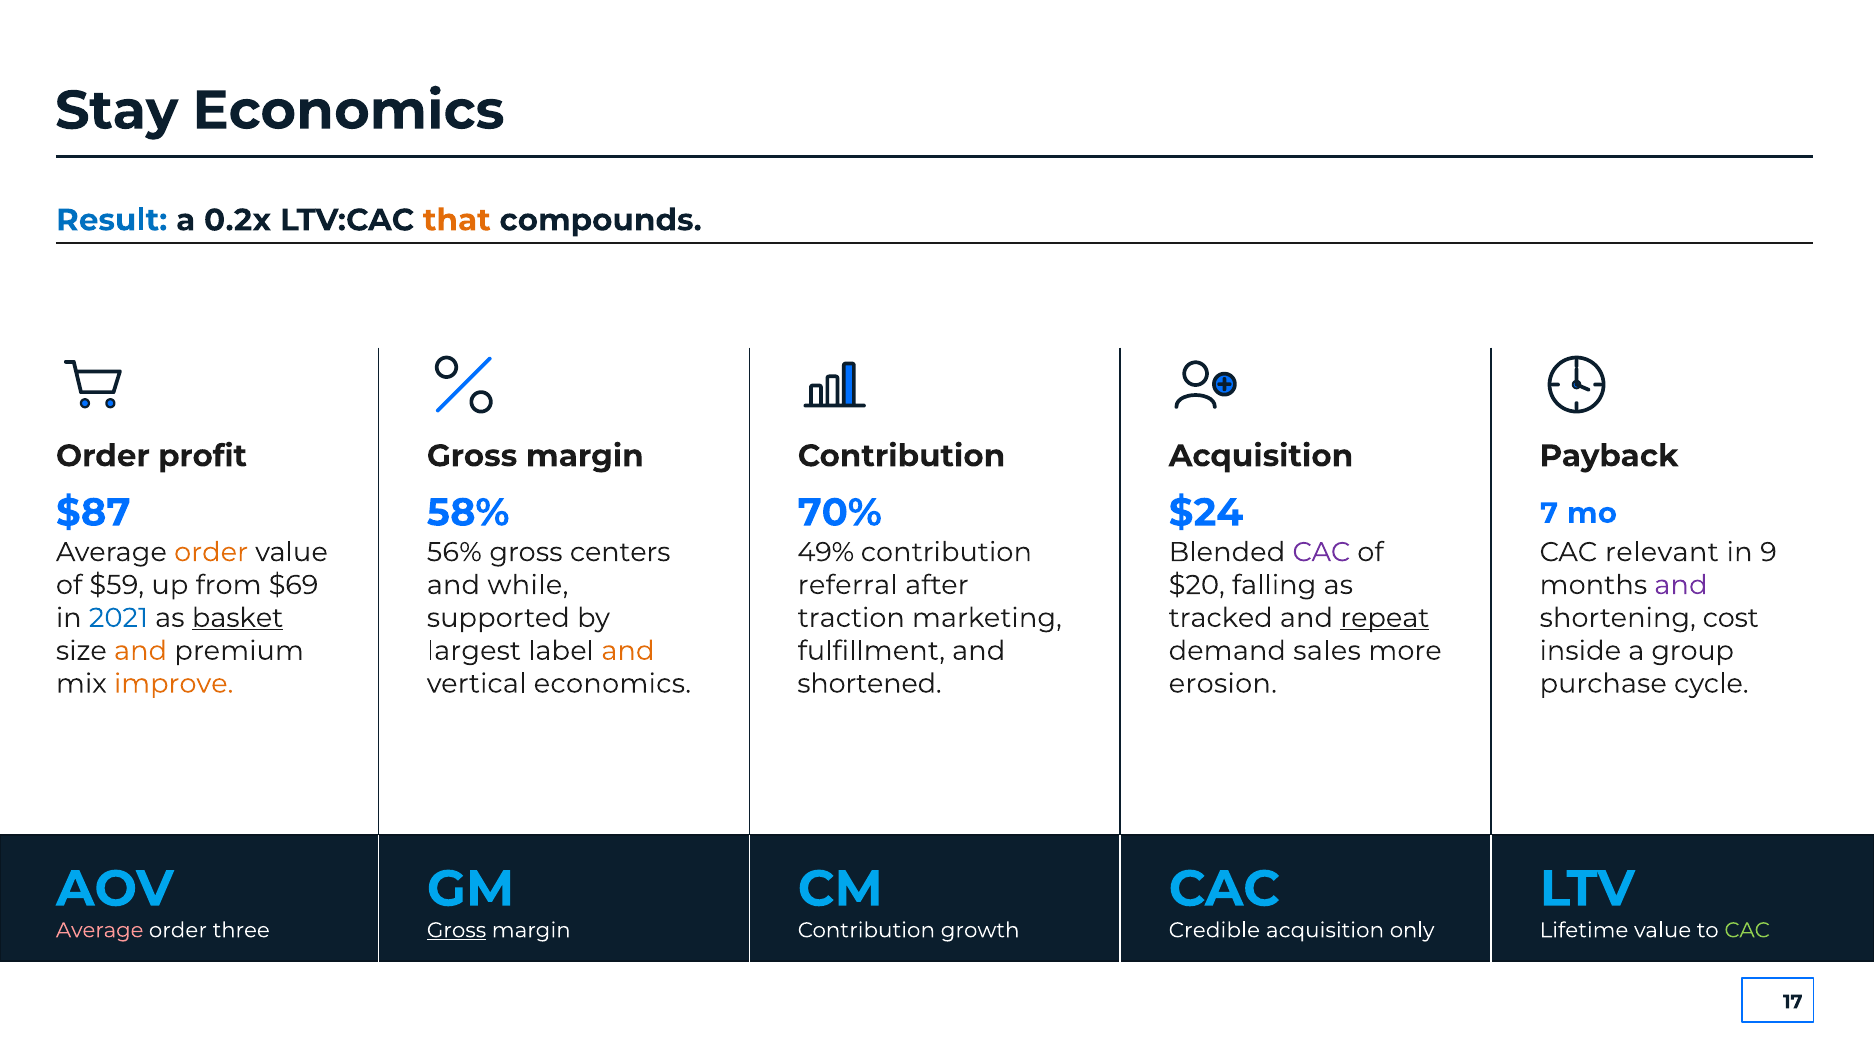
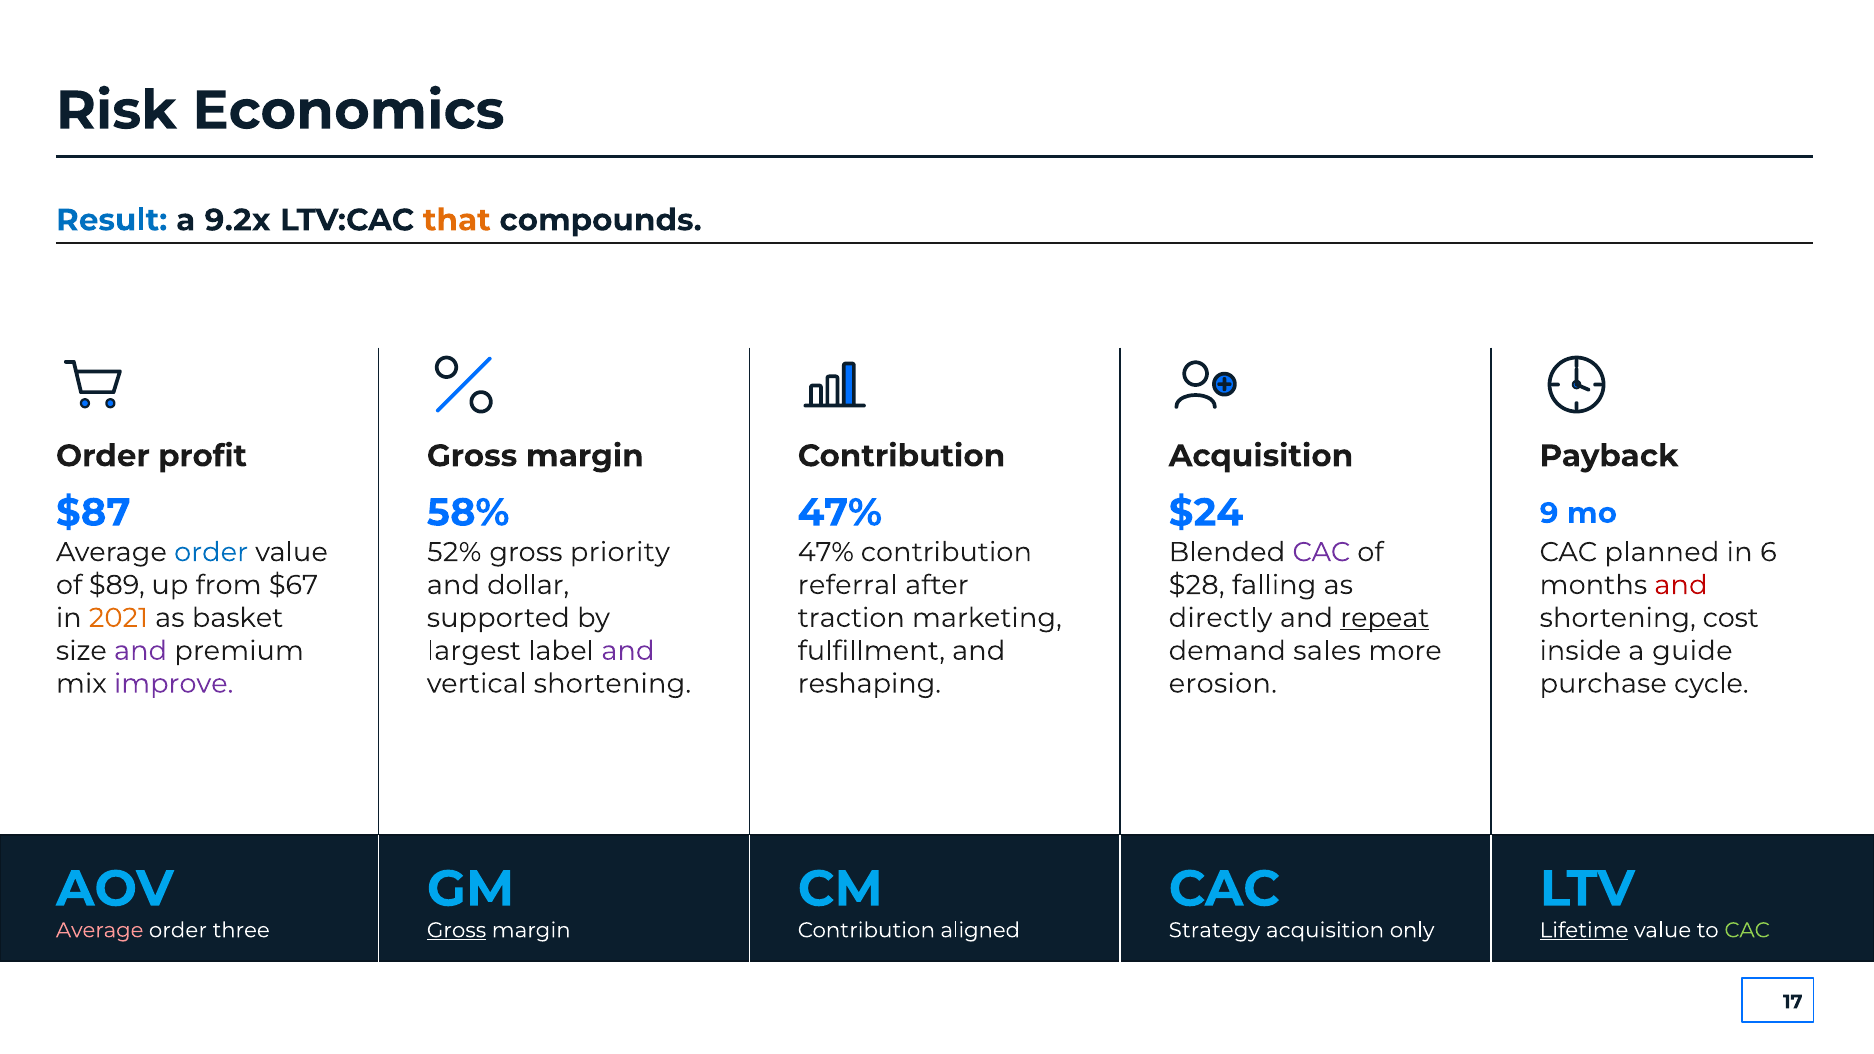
Stay: Stay -> Risk (116, 111)
0.2x: 0.2x -> 9.2x (238, 220)
58% 70%: 70% -> 47% (840, 513)
7: 7 -> 9 (1549, 513)
order colour: orange -> blue (211, 552)
56%: 56% -> 52% (454, 552)
centers: centers -> priority (620, 552)
49%: 49% -> 47% (826, 552)
relevant: relevant -> planned (1662, 552)
9: 9 -> 6 (1768, 552)
$59: $59 -> $89 (117, 585)
$69: $69 -> $67 (293, 585)
while: while -> dollar (528, 585)
$20: $20 -> $28 (1197, 585)
and colour: purple -> red (1681, 585)
2021 colour: blue -> orange (118, 618)
basket underline: present -> none (238, 618)
tracked: tracked -> directly (1220, 618)
and colour: orange -> purple (141, 651)
and colour: orange -> purple (628, 651)
group: group -> guide (1692, 651)
improve colour: orange -> purple (174, 684)
vertical economics: economics -> shortening (612, 684)
shortened: shortened -> reshaping (869, 684)
growth: growth -> aligned (980, 930)
Credible: Credible -> Strategy (1214, 930)
Lifetime underline: none -> present (1584, 930)
